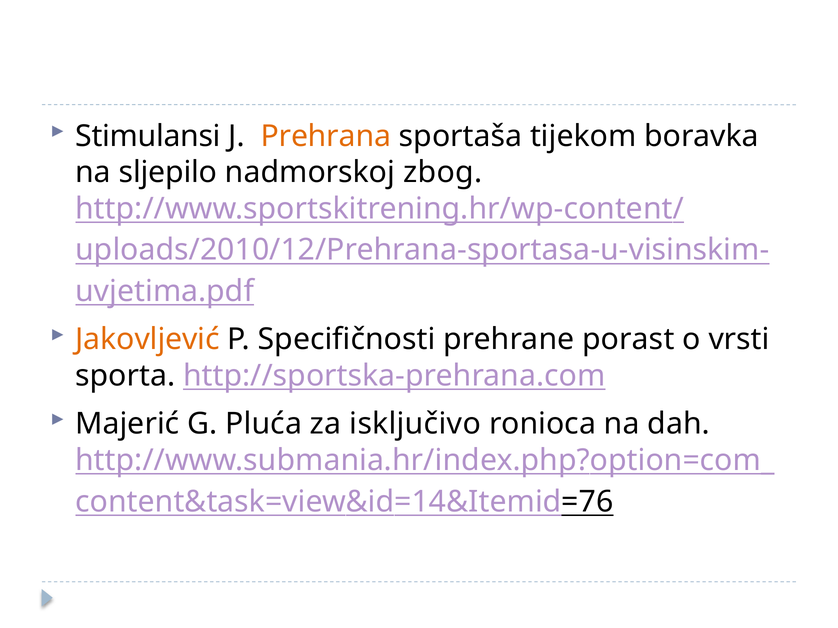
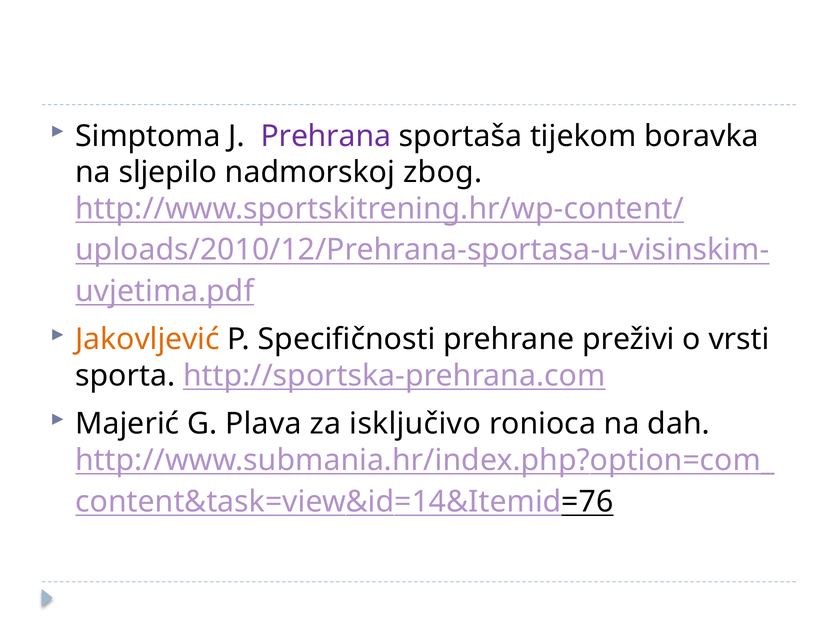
Stimulansi: Stimulansi -> Simptoma (148, 136)
Prehrana colour: orange -> purple (326, 136)
porast: porast -> preživi (628, 340)
Pluća: Pluća -> Plava (264, 424)
